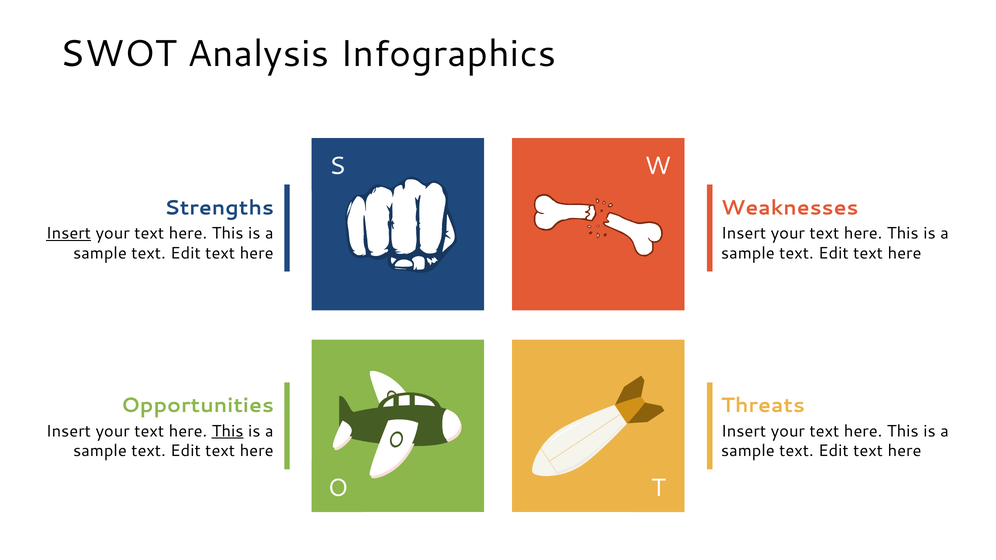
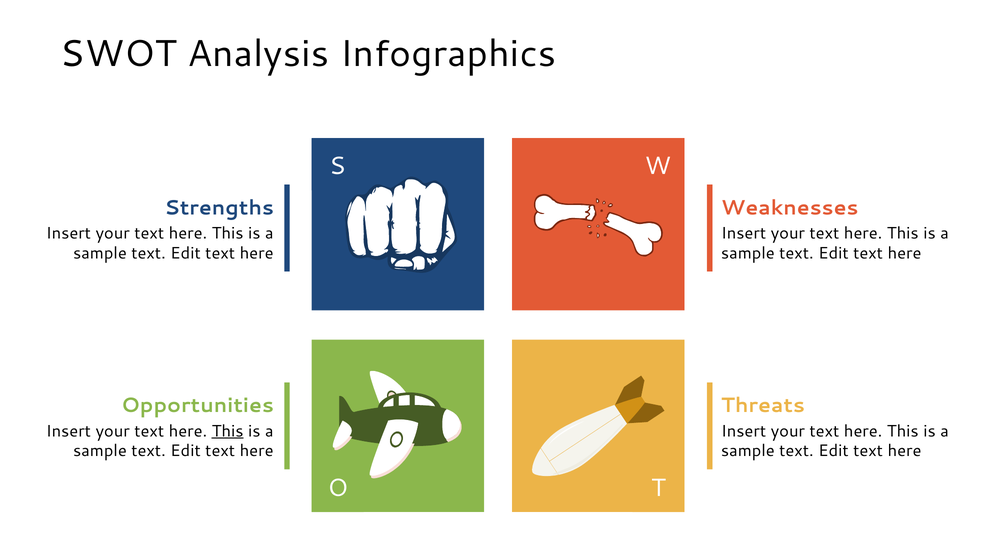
Insert underline: present -> none (68, 233)
